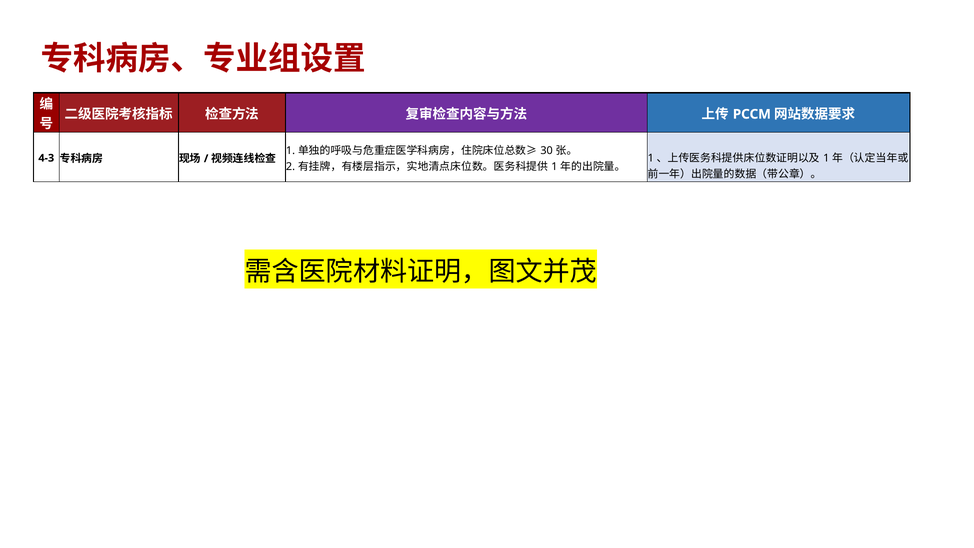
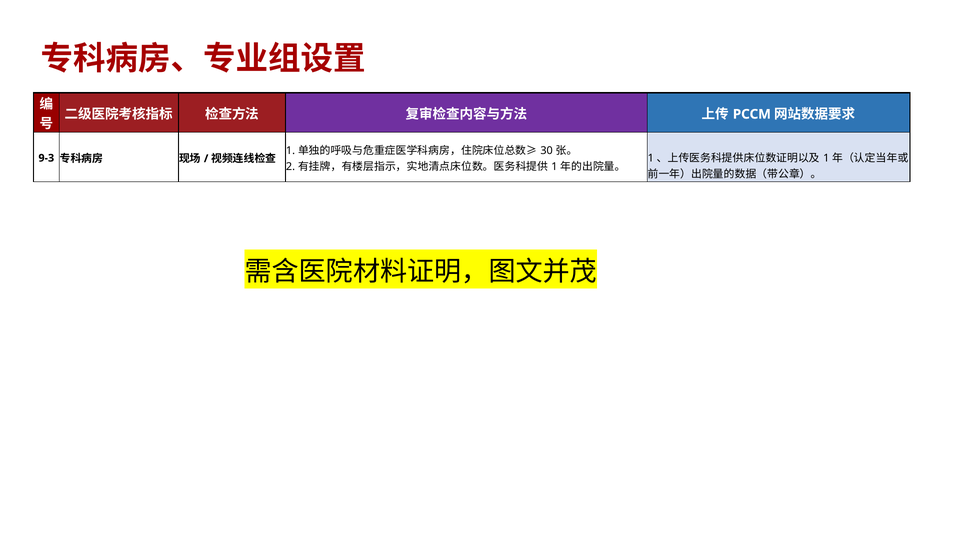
4-3: 4-3 -> 9-3 (46, 158)
